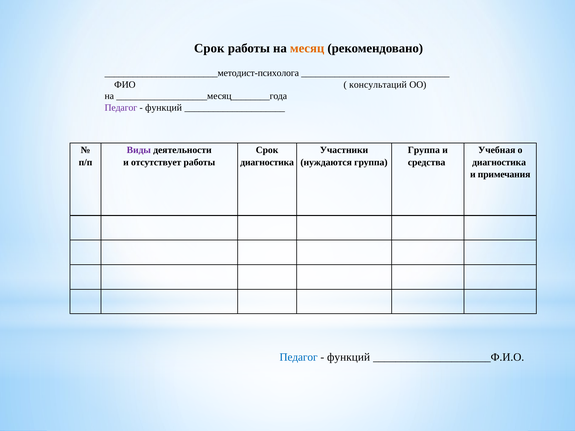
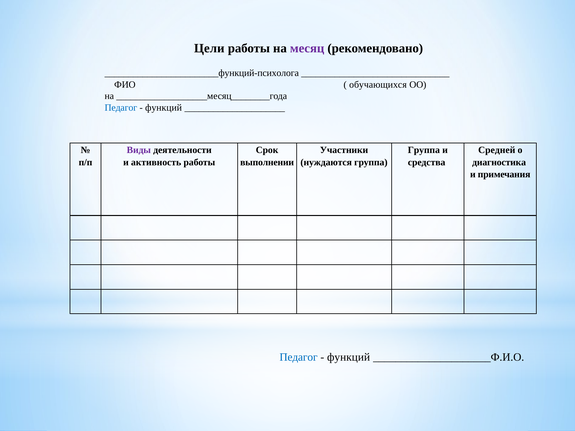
Срок: Срок -> Цели (209, 48)
месяц colour: orange -> purple (307, 48)
________________________методист-психолога: ________________________методист-психолога -> ________________________функций-психолога (202, 73)
консультаций: консультаций -> обучающихся (378, 85)
Педагог colour: purple -> blue (121, 108)
Учебная: Учебная -> Средней (497, 150)
отсутствует: отсутствует -> активность (156, 162)
диагностика: диагностика -> выполнении (267, 162)
